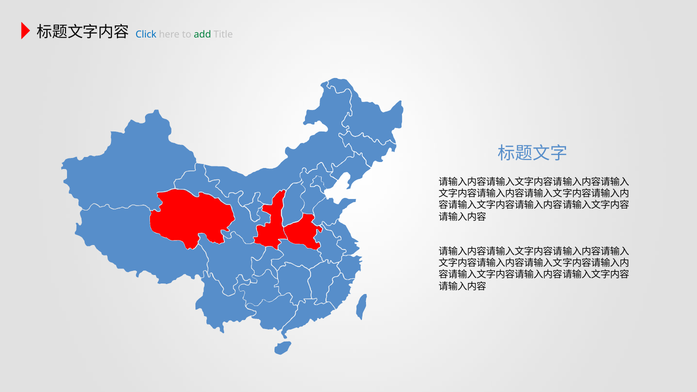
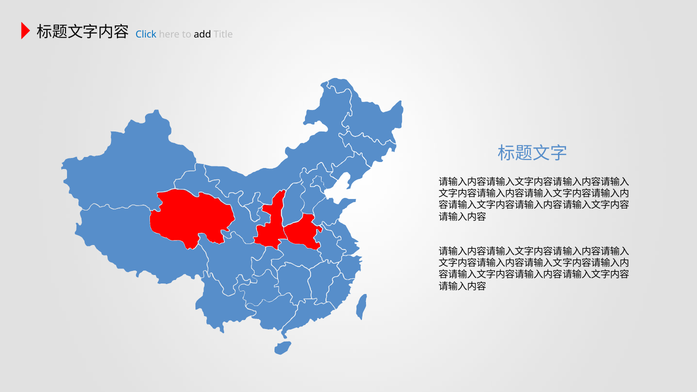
add colour: green -> black (202, 35)
